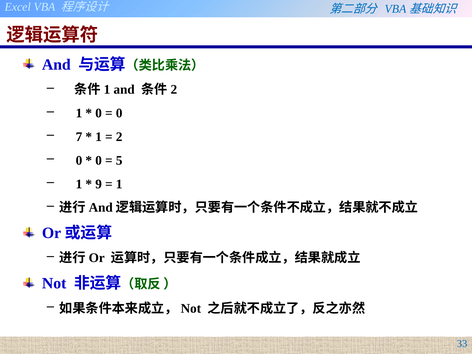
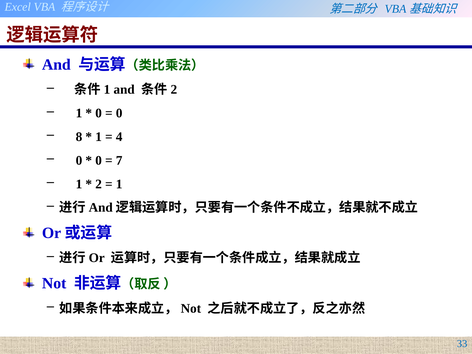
7: 7 -> 8 (79, 137)
2: 2 -> 4 (119, 137)
5: 5 -> 7 (119, 160)
9: 9 -> 2 (99, 184)
